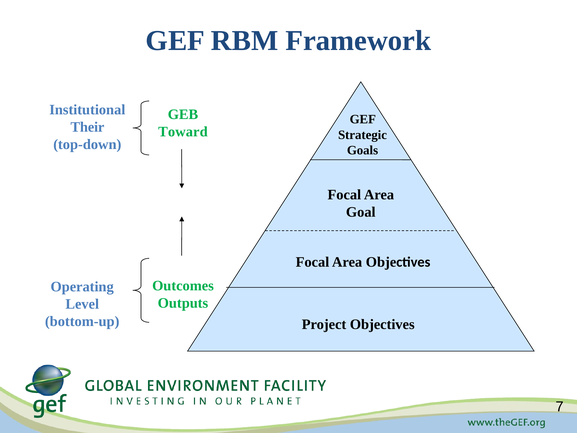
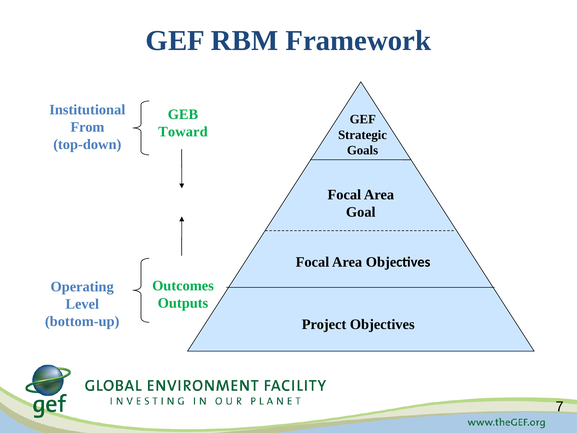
Their: Their -> From (87, 127)
